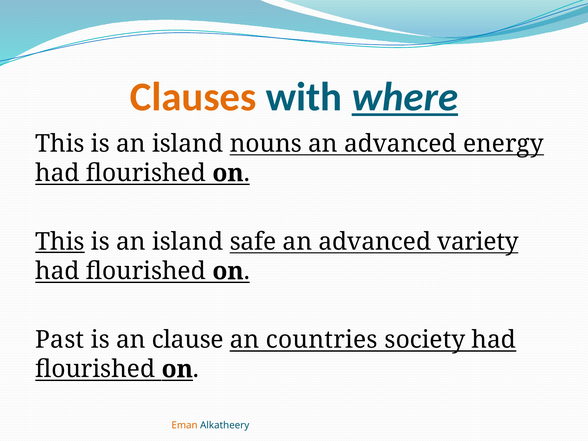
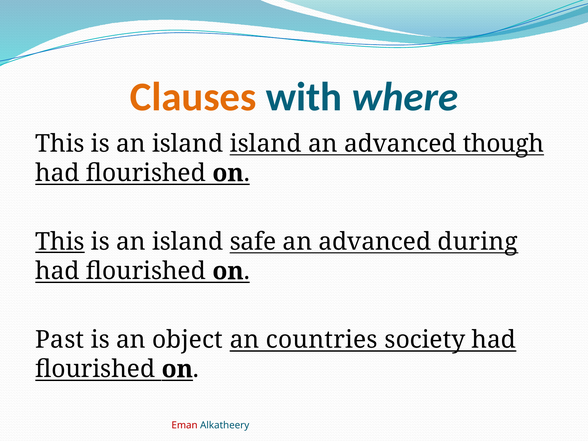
where underline: present -> none (405, 97)
island nouns: nouns -> island (266, 144)
energy: energy -> though (503, 144)
variety: variety -> during (478, 242)
clause: clause -> object (188, 340)
Eman colour: orange -> red (185, 425)
